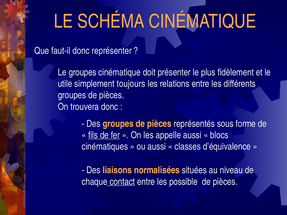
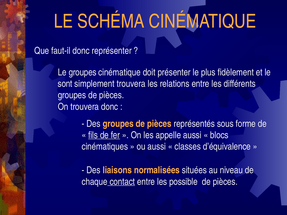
utile: utile -> sont (65, 84)
simplement toujours: toujours -> trouvera (131, 84)
